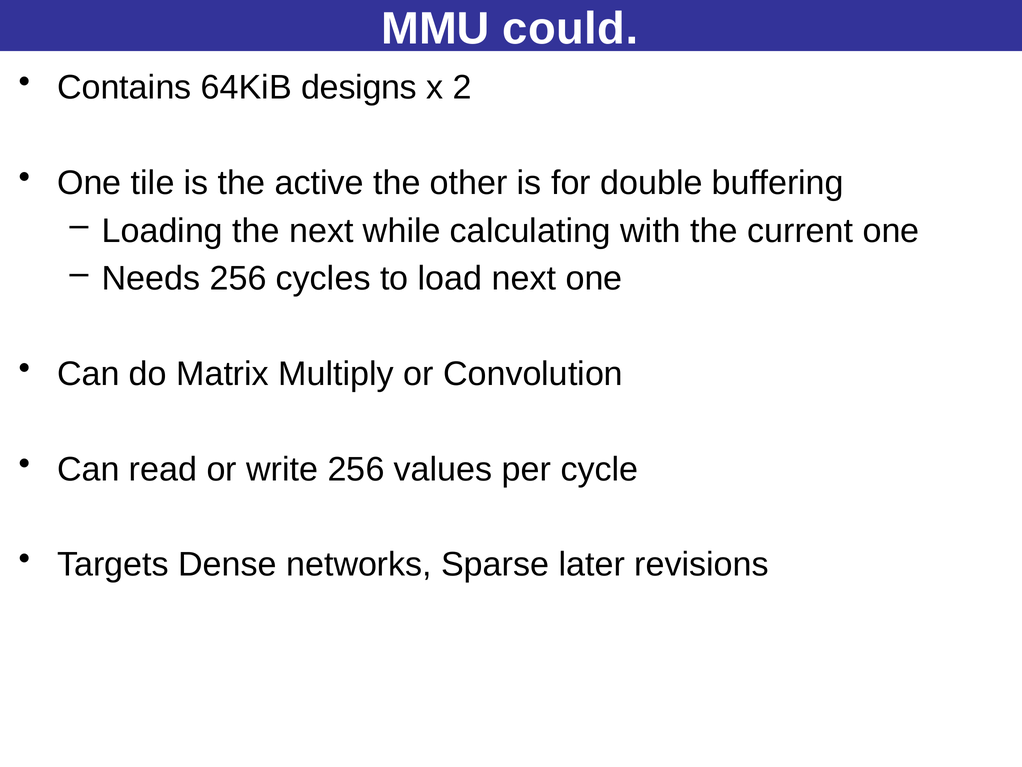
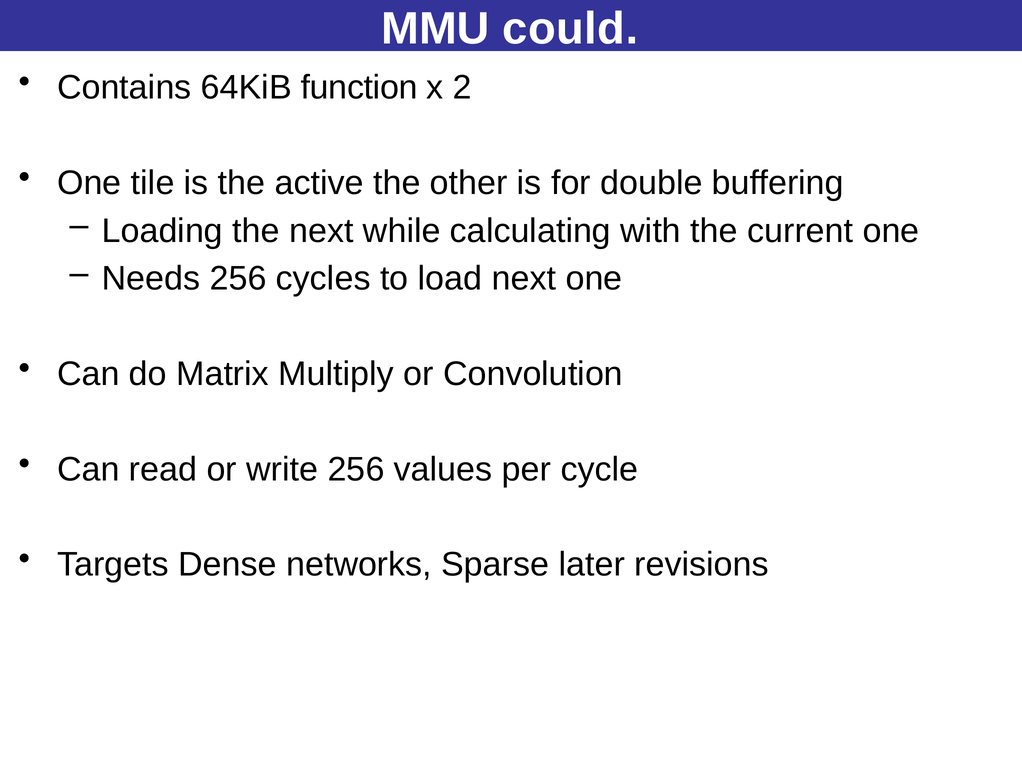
designs: designs -> function (359, 88)
